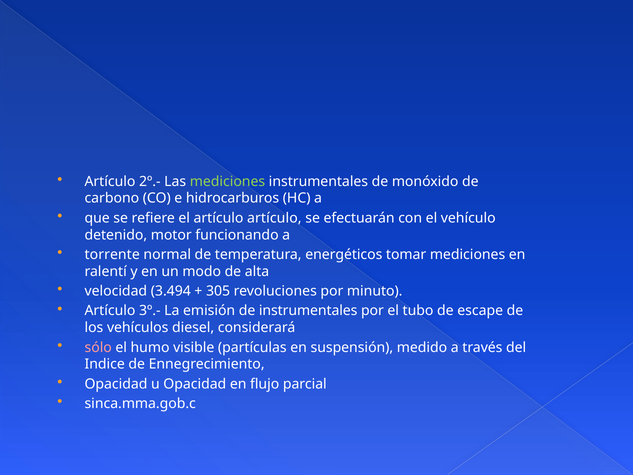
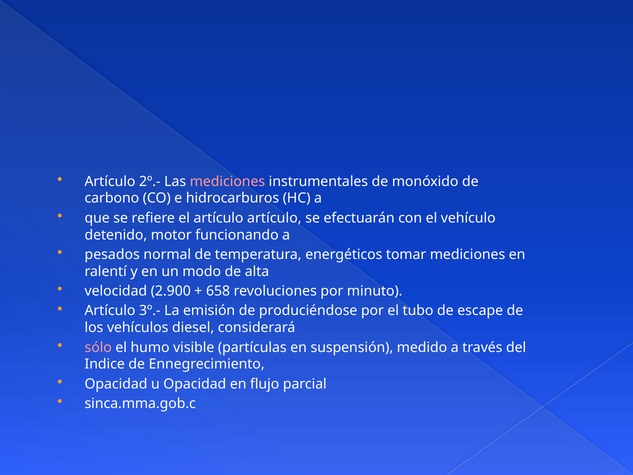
mediciones colour: light green -> pink (227, 181)
torrente: torrente -> pesados (112, 254)
3.494: 3.494 -> 2.900 (171, 291)
305: 305 -> 658 (218, 291)
de instrumentales: instrumentales -> produciéndose (308, 311)
